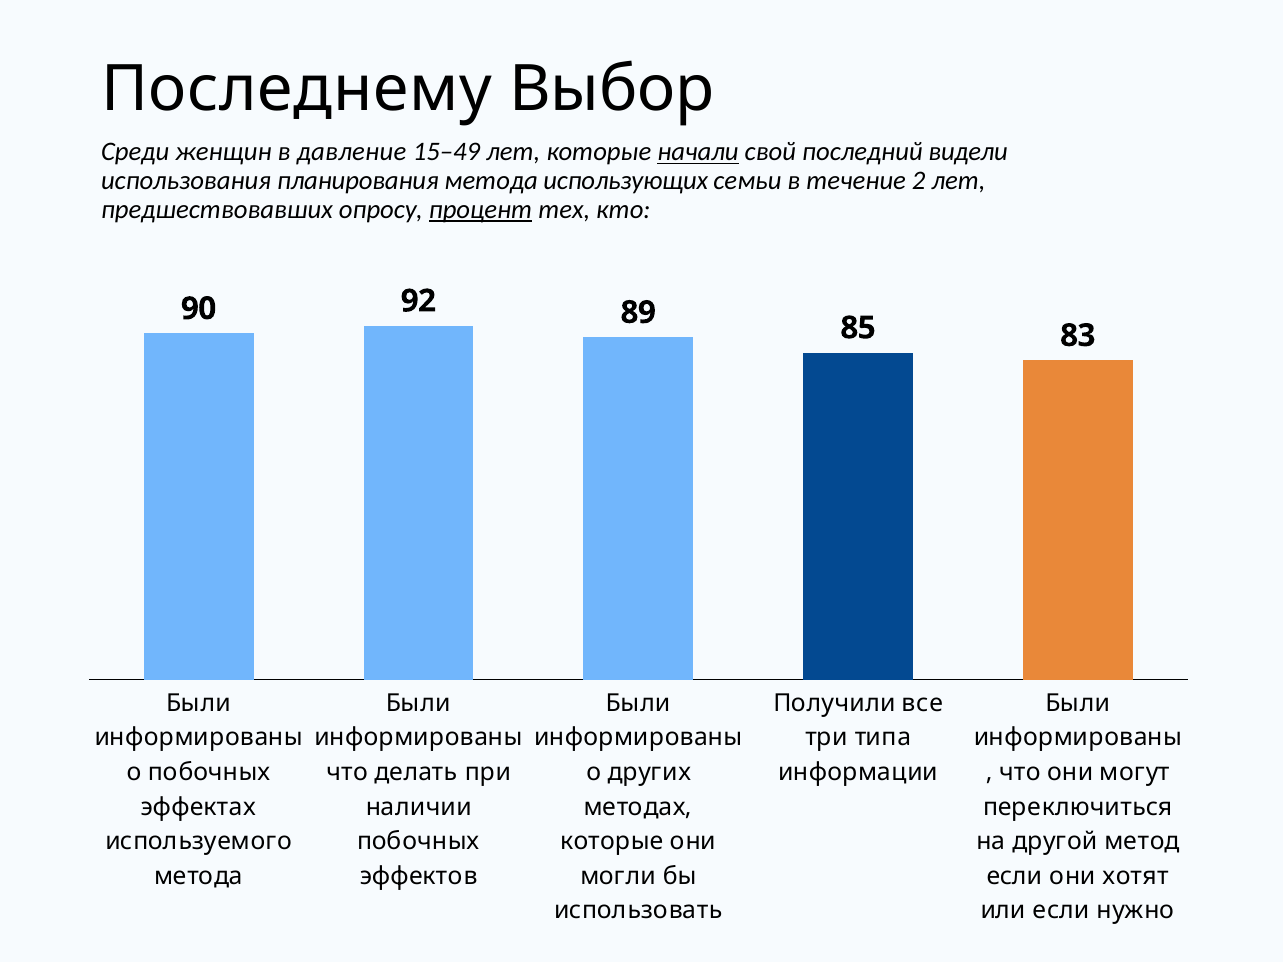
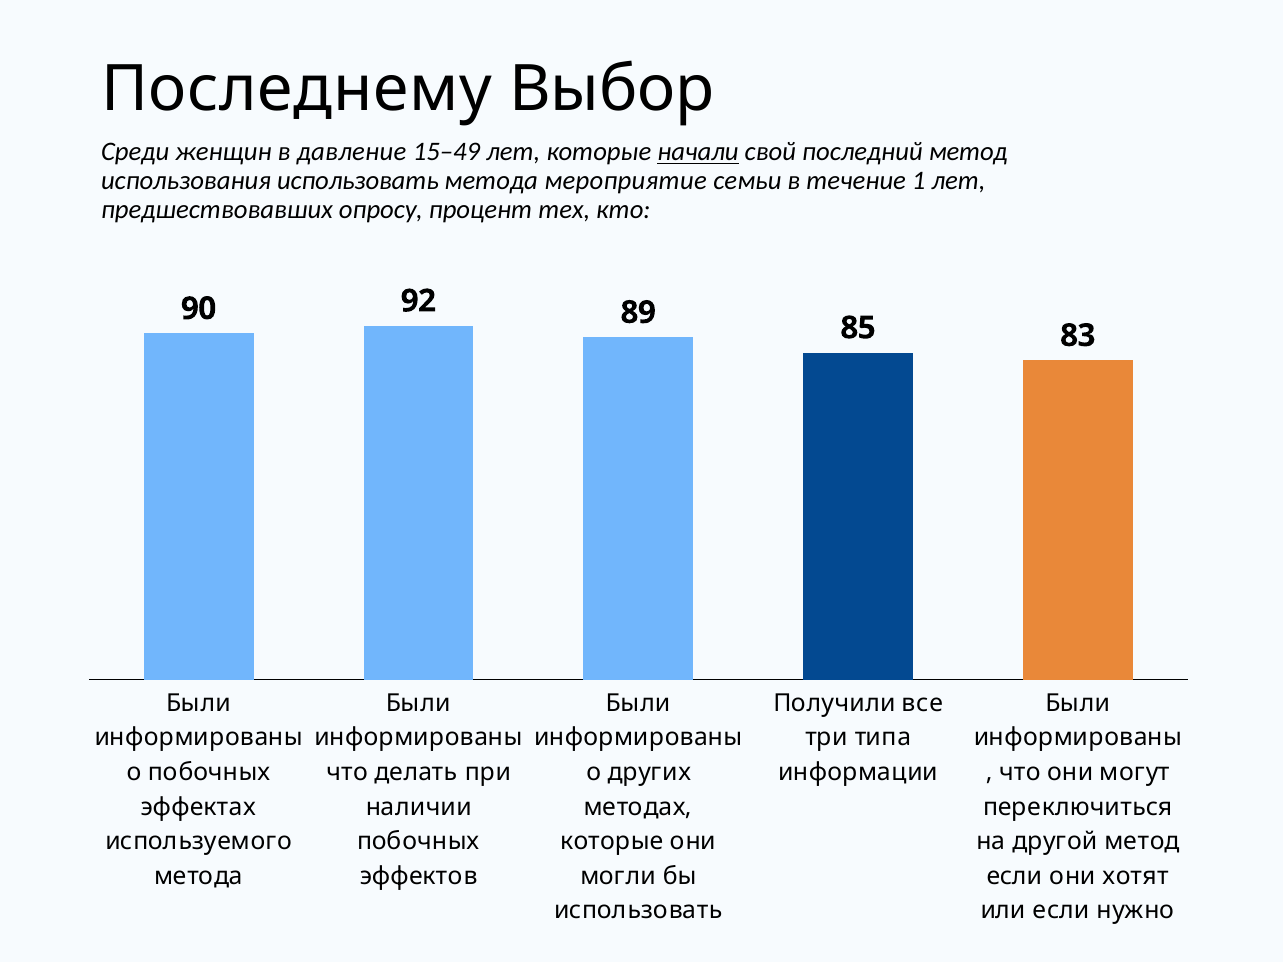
последний видели: видели -> метод (968, 152)
использования планирования: планирования -> использовать (358, 181)
использующих: использующих -> мероприятие (626, 181)
2: 2 -> 1 (919, 181)
процент underline: present -> none (481, 210)
